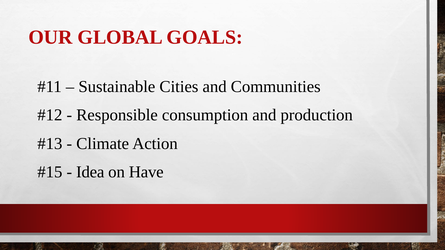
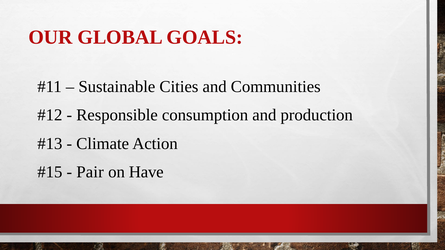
Idea: Idea -> Pair (90, 172)
